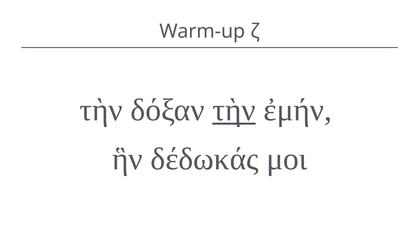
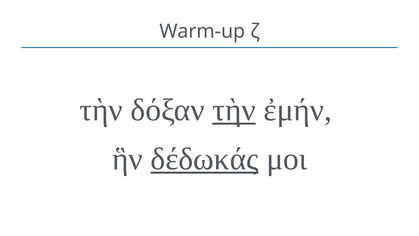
δέδωκάς underline: none -> present (205, 159)
